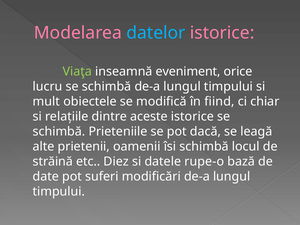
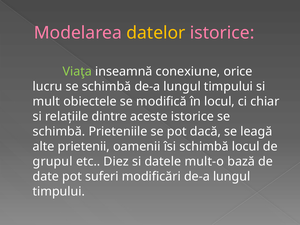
datelor colour: light blue -> yellow (156, 33)
eveniment: eveniment -> conexiune (188, 72)
în fiind: fiind -> locul (219, 102)
străină: străină -> grupul (53, 162)
rupe-o: rupe-o -> mult-o (204, 162)
